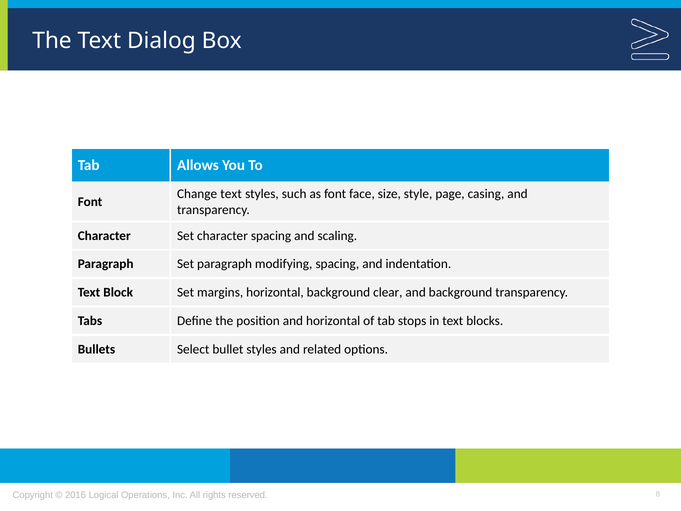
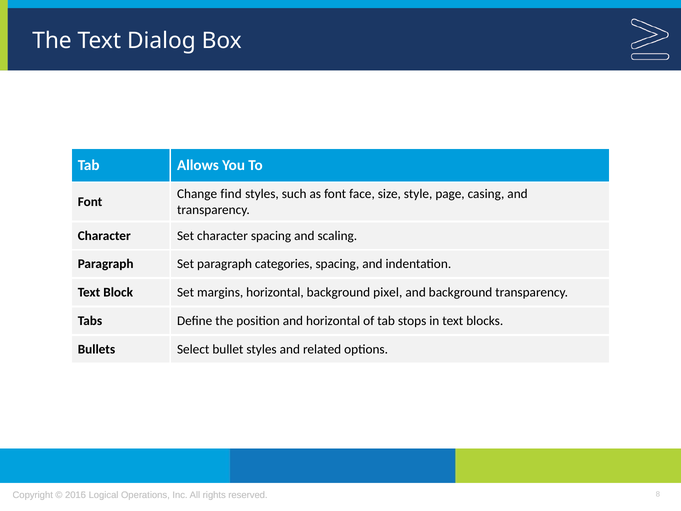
Change text: text -> find (231, 194)
modifying: modifying -> categories (284, 264)
clear: clear -> pixel (388, 292)
